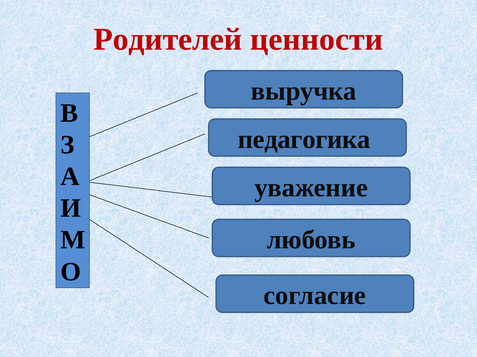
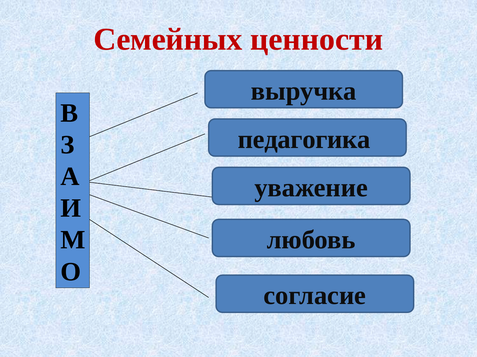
Родителей: Родителей -> Семейных (168, 39)
